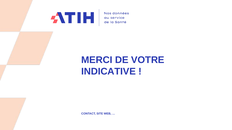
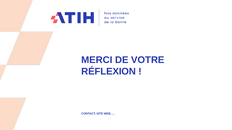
INDICATIVE: INDICATIVE -> RÉFLEXION (109, 72)
